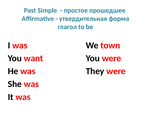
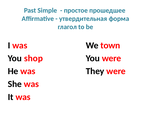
want: want -> shop (33, 58)
